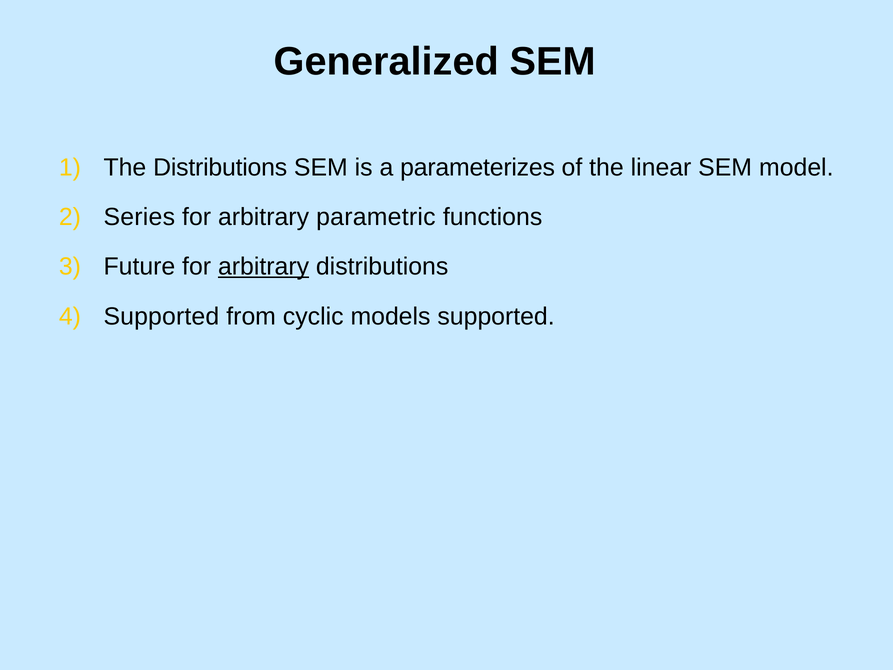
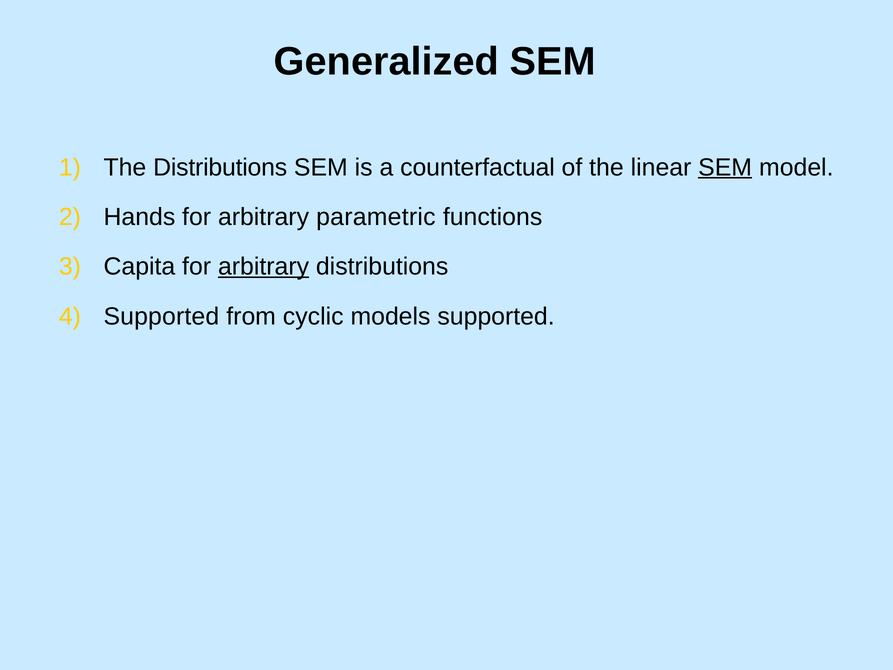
parameterizes: parameterizes -> counterfactual (478, 167)
SEM underline: none -> present (725, 167)
Series: Series -> Hands (139, 217)
Future: Future -> Capita (139, 267)
